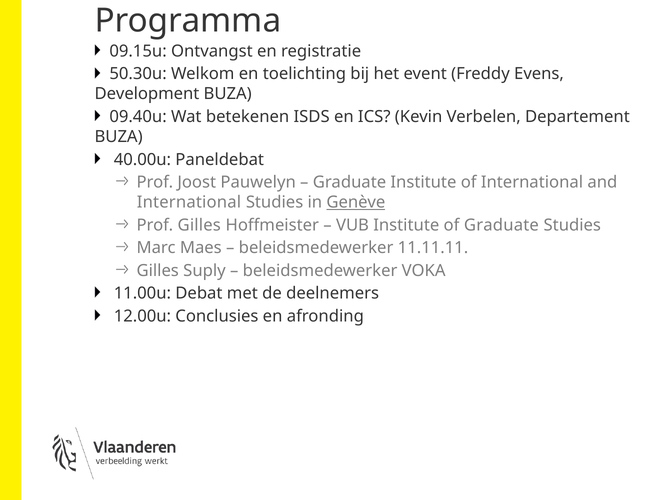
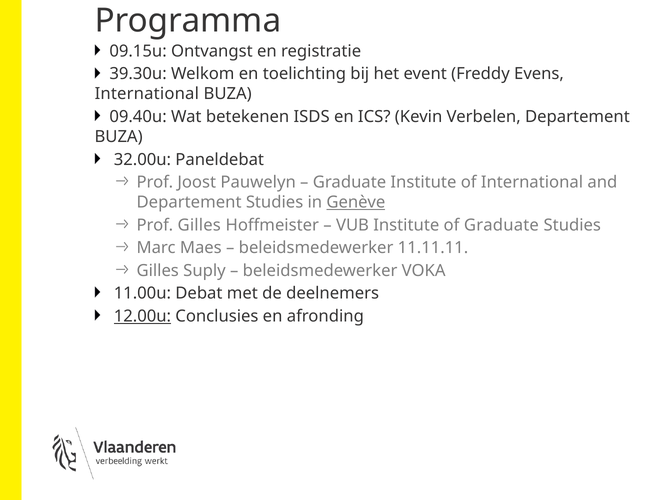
50.30u: 50.30u -> 39.30u (138, 74)
Development: Development -> International (147, 94)
40.00u: 40.00u -> 32.00u (142, 160)
International: International -> Departement (189, 202)
12.00u underline: none -> present (142, 316)
